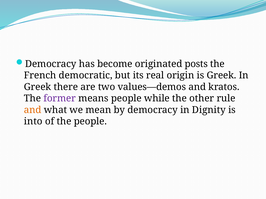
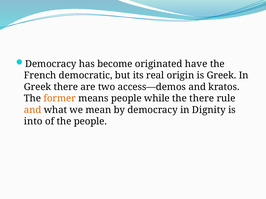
posts: posts -> have (196, 64)
values—demos: values—demos -> access—demos (152, 87)
former colour: purple -> orange (60, 99)
the other: other -> there (202, 99)
